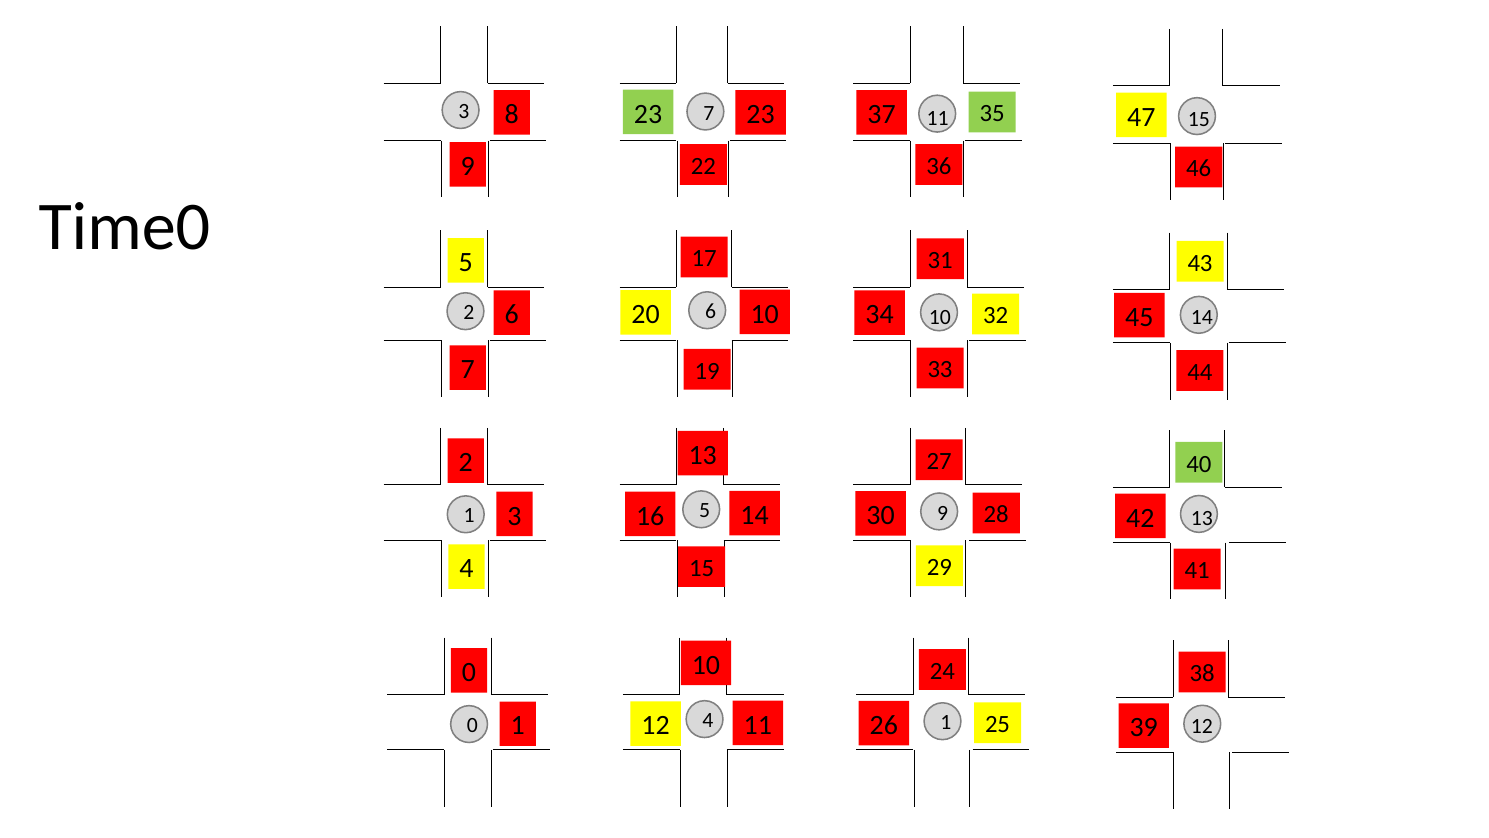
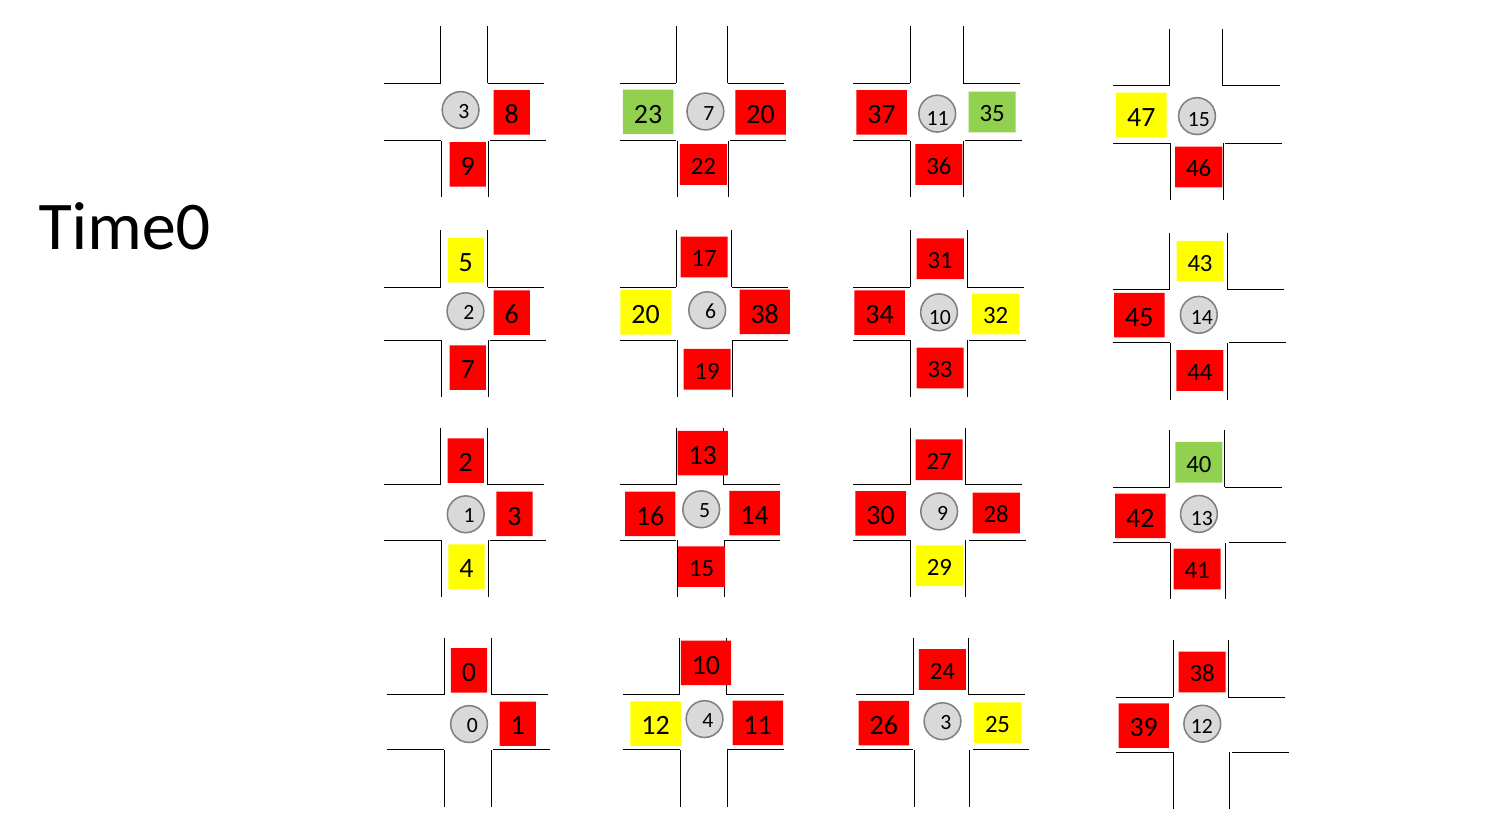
23 23: 23 -> 20 (761, 114)
20 10: 10 -> 38 (765, 314)
4 1: 1 -> 3 (946, 722)
